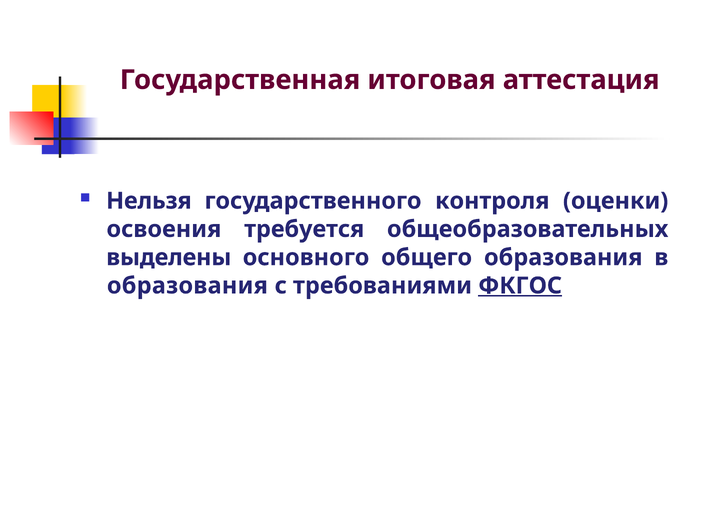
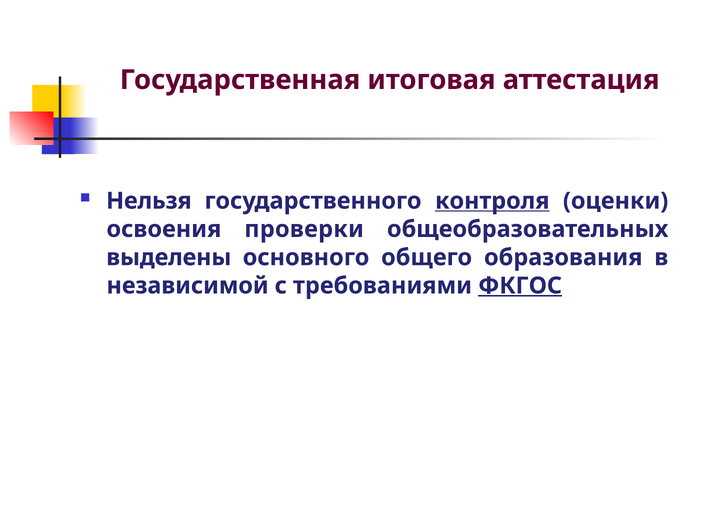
контроля underline: none -> present (492, 201)
требуется: требуется -> проверки (304, 229)
образования: образования -> независимой (188, 285)
